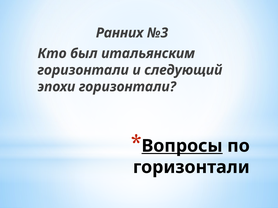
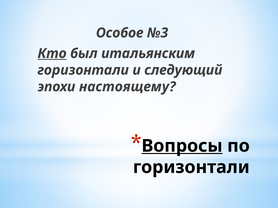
Ранних: Ранних -> Особое (120, 33)
Кто underline: none -> present (52, 54)
эпохи горизонтали: горизонтали -> настоящему (127, 87)
